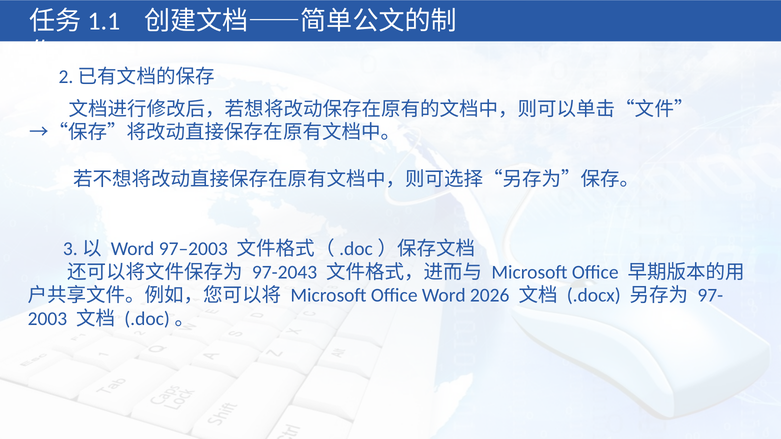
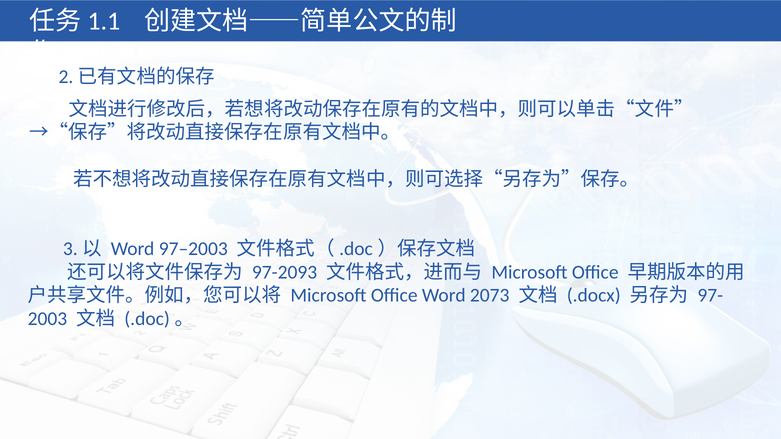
97-2043: 97-2043 -> 97-2093 (285, 272)
2026: 2026 -> 2073 (490, 296)
